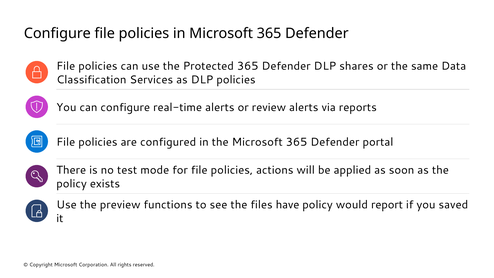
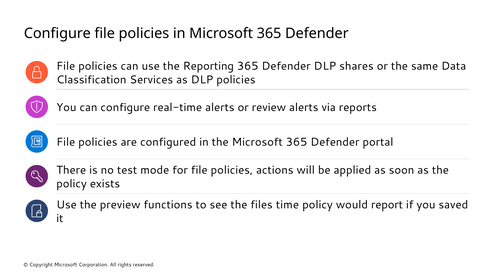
Protected: Protected -> Reporting (208, 66)
have: have -> time (287, 205)
